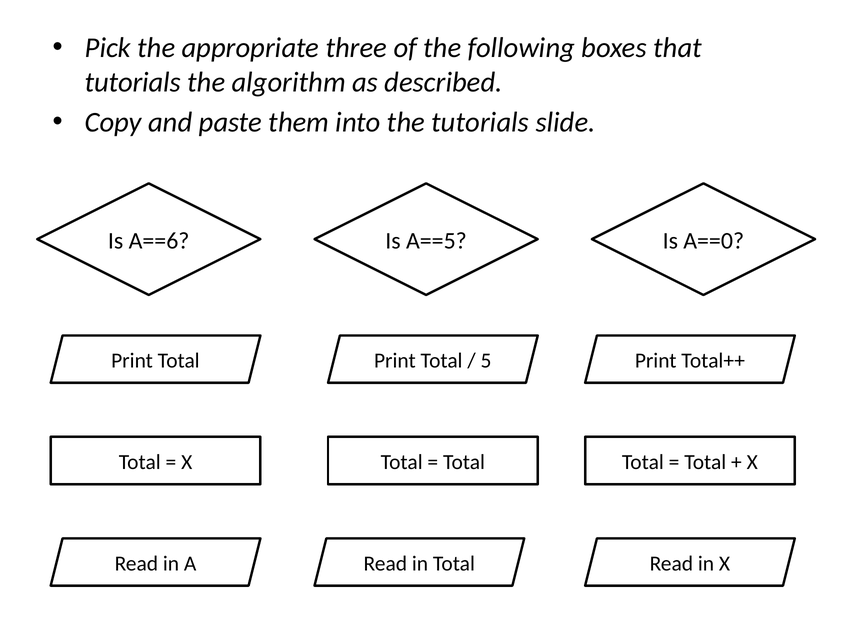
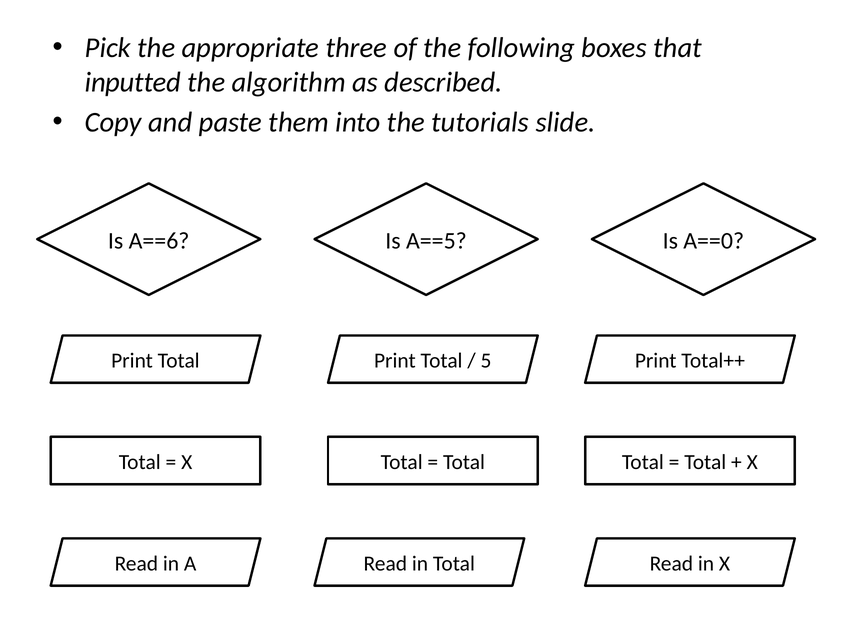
tutorials: tutorials -> inputted (133, 82)
